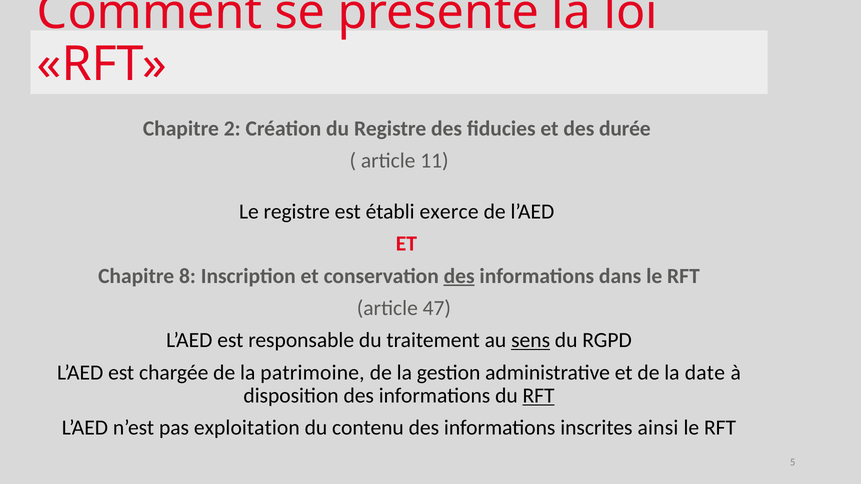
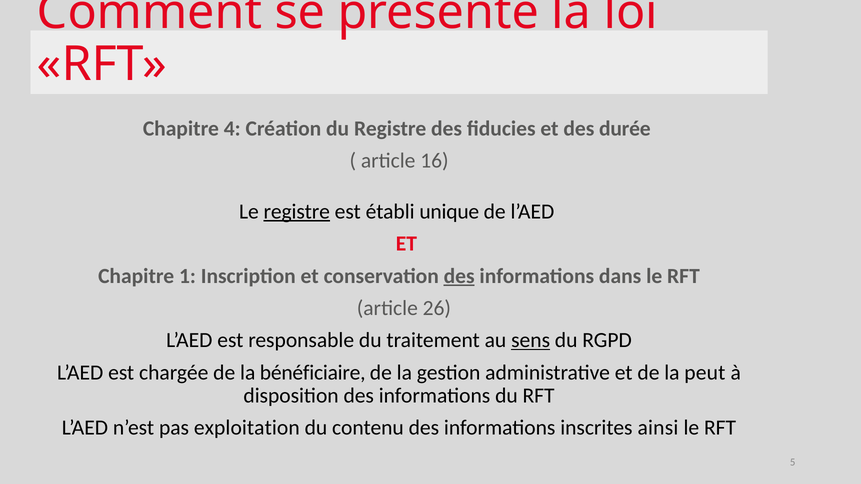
2: 2 -> 4 (232, 129)
11: 11 -> 16 (434, 161)
registre underline: none -> present (297, 212)
exerce: exerce -> unique (449, 212)
8: 8 -> 1 (187, 276)
47: 47 -> 26 (437, 308)
patrimoine: patrimoine -> bénéficiaire (313, 373)
date: date -> peut (705, 373)
RFT underline: present -> none (539, 396)
